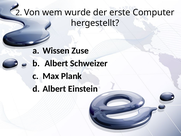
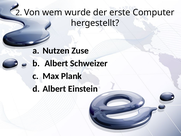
Wissen: Wissen -> Nutzen (56, 51)
